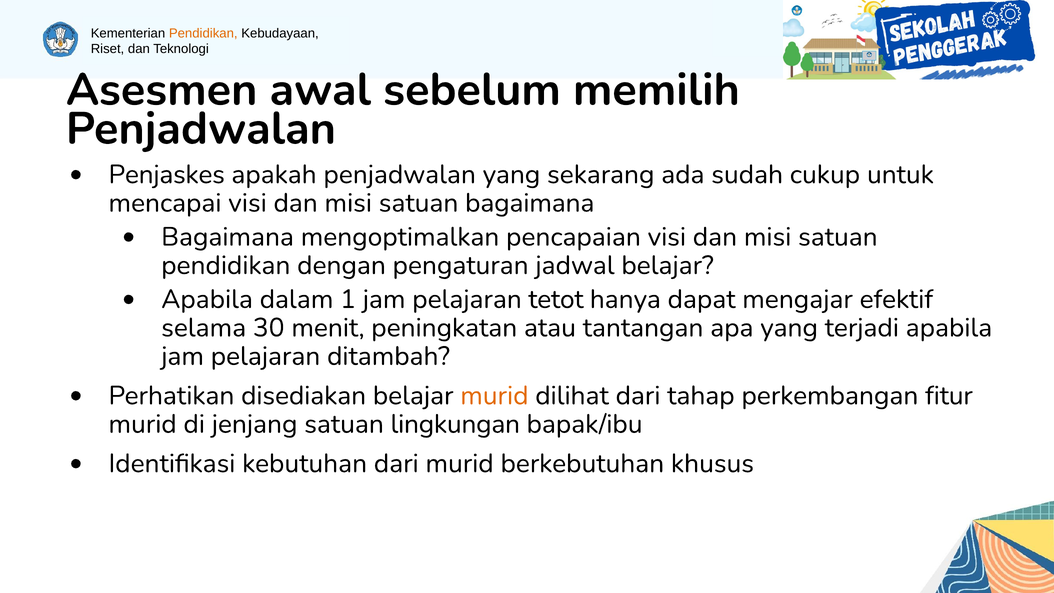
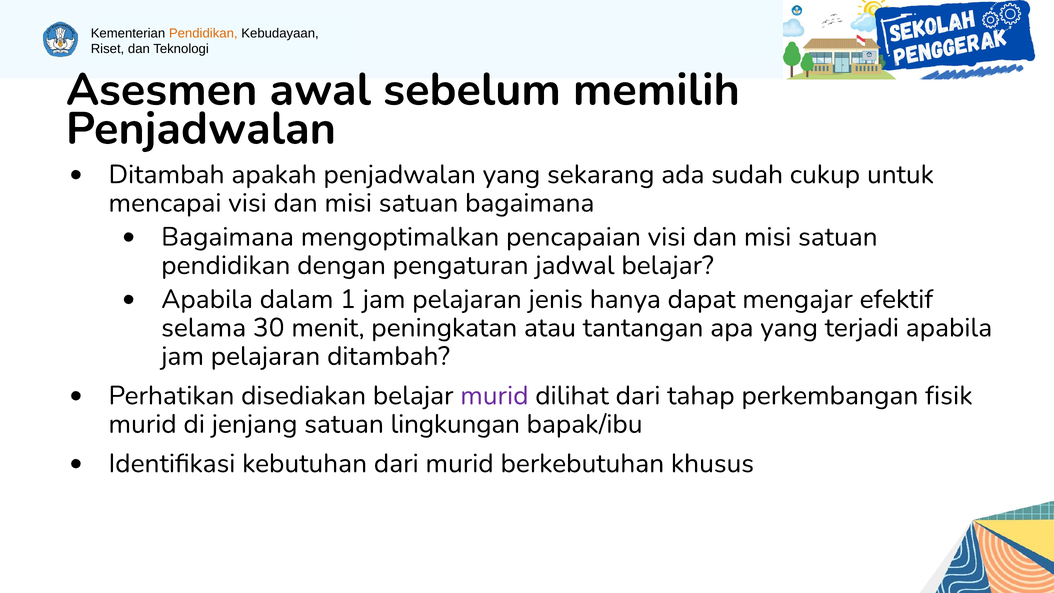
Penjaskes: Penjaskes -> Ditambah (167, 174)
tetot: tetot -> jenis (556, 299)
murid colour: orange -> purple (494, 395)
fitur: fitur -> fisik (949, 395)
